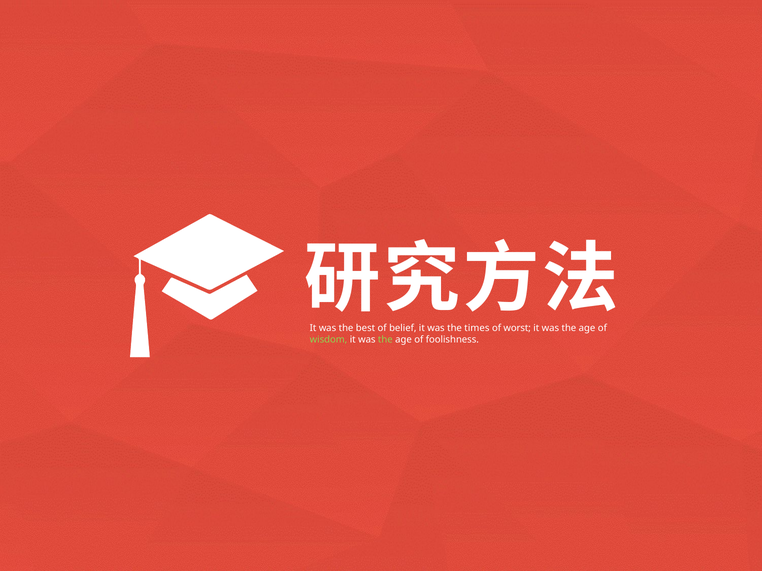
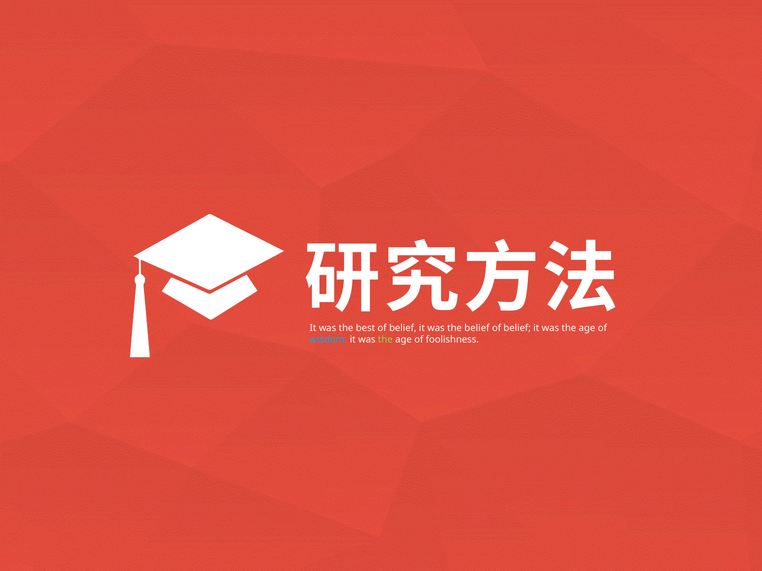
the times: times -> belief (477, 328)
worst: worst -> belief (517, 328)
wisdom colour: light green -> light blue (328, 340)
